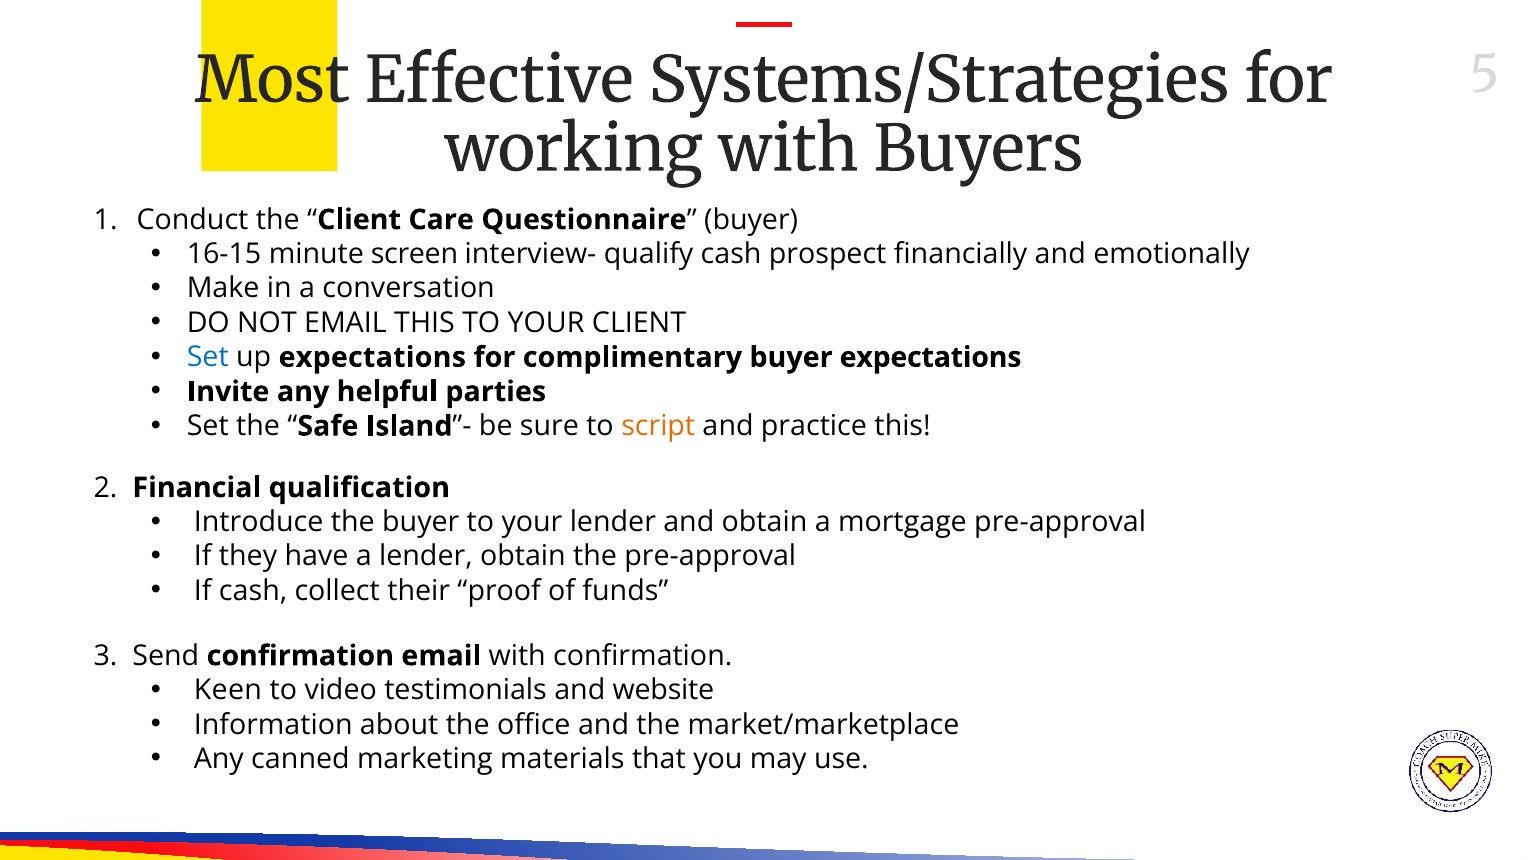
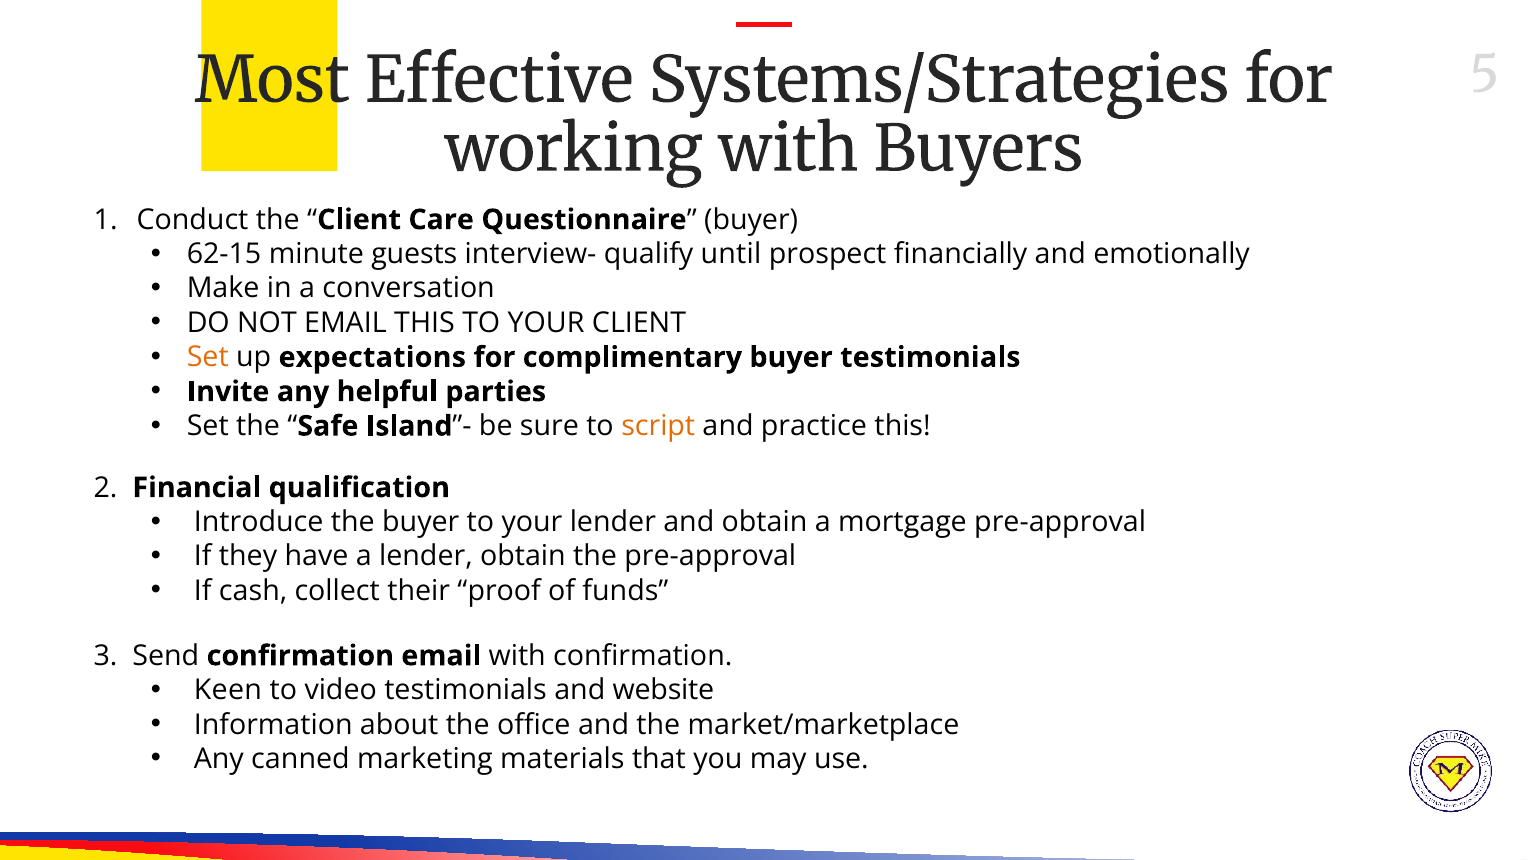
16-15: 16-15 -> 62-15 (224, 254)
screen: screen -> guests (414, 254)
qualify cash: cash -> until (731, 254)
Set colour: blue -> orange (208, 357)
buyer expectations: expectations -> testimonials (930, 357)
